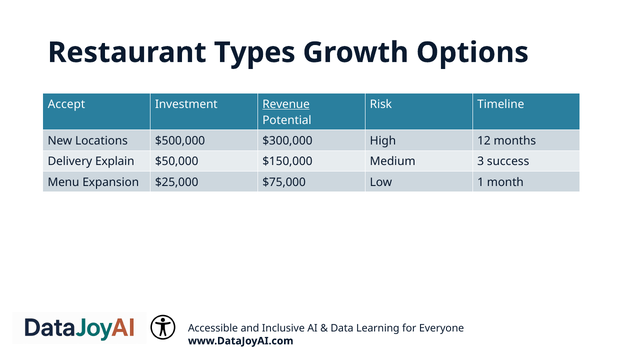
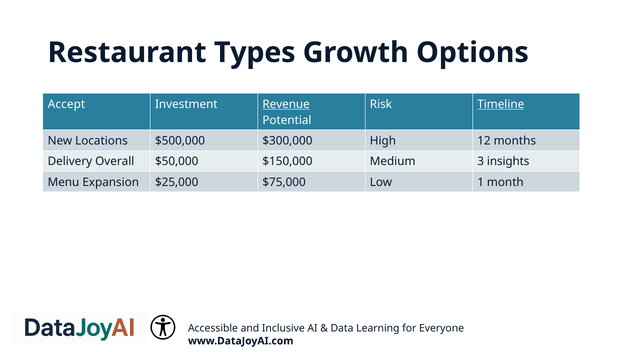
Timeline underline: none -> present (501, 104)
Explain: Explain -> Overall (115, 161)
success: success -> insights (508, 161)
